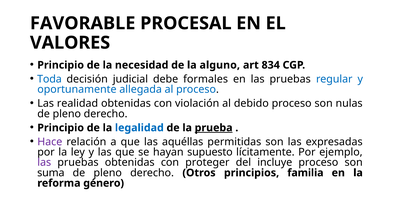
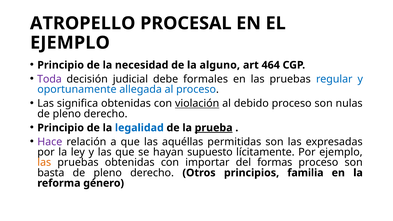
FAVORABLE: FAVORABLE -> ATROPELLO (83, 23)
VALORES: VALORES -> EJEMPLO (70, 43)
834: 834 -> 464 (271, 65)
Toda colour: blue -> purple (49, 79)
realidad: realidad -> significa (78, 103)
violación underline: none -> present (197, 103)
las colour: purple -> orange (44, 163)
proteger: proteger -> importar (207, 163)
incluye: incluye -> formas (275, 163)
suma: suma -> basta (51, 173)
